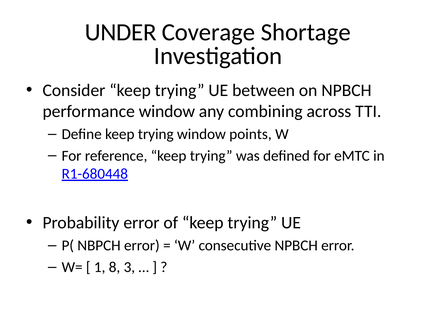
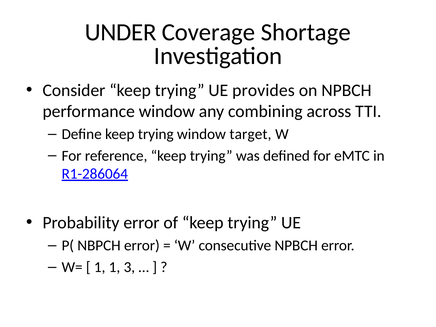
between: between -> provides (263, 90)
points: points -> target (250, 134)
R1-680448: R1-680448 -> R1-286064 (95, 174)
1 8: 8 -> 1 (115, 267)
